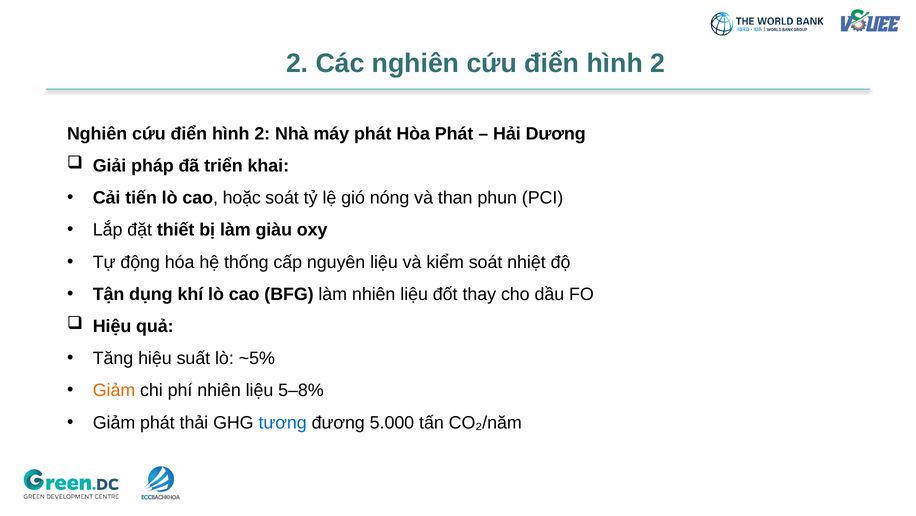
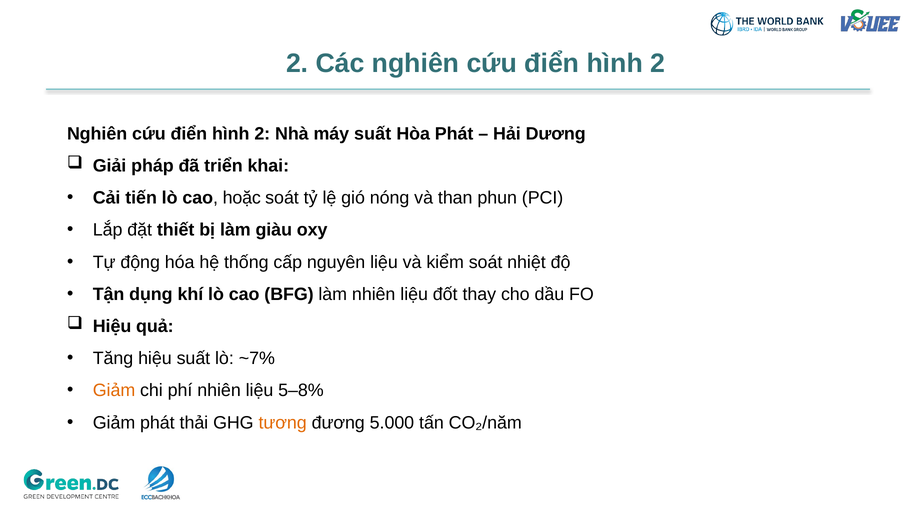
máy phát: phát -> suất (373, 134)
~5%: ~5% -> ~7% (257, 358)
tương colour: blue -> orange (283, 422)
